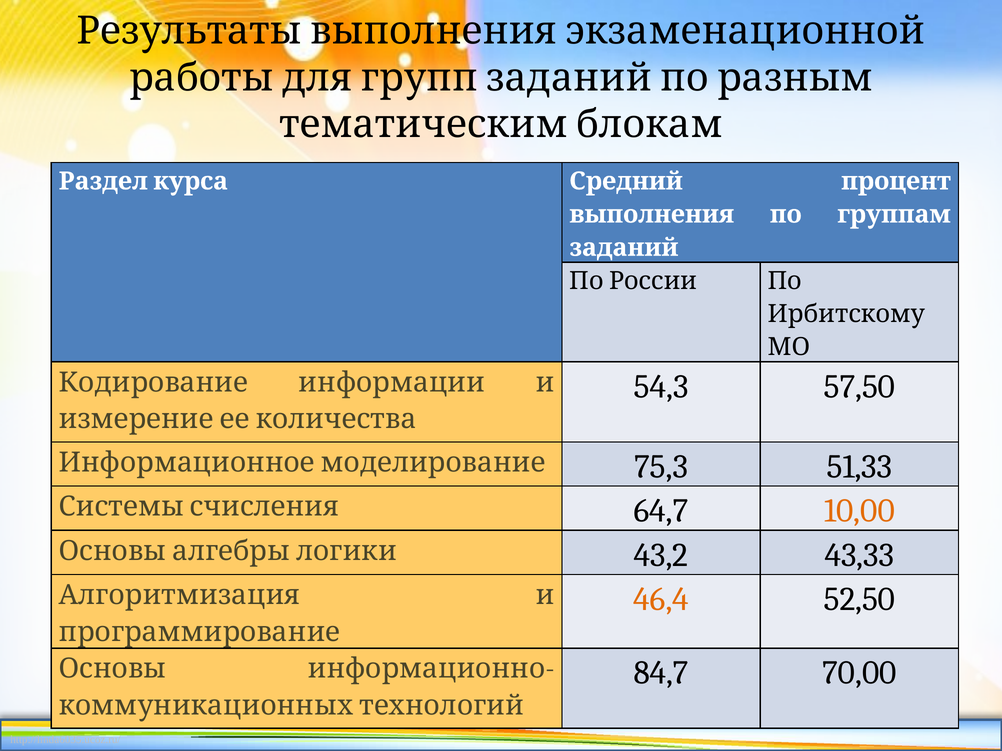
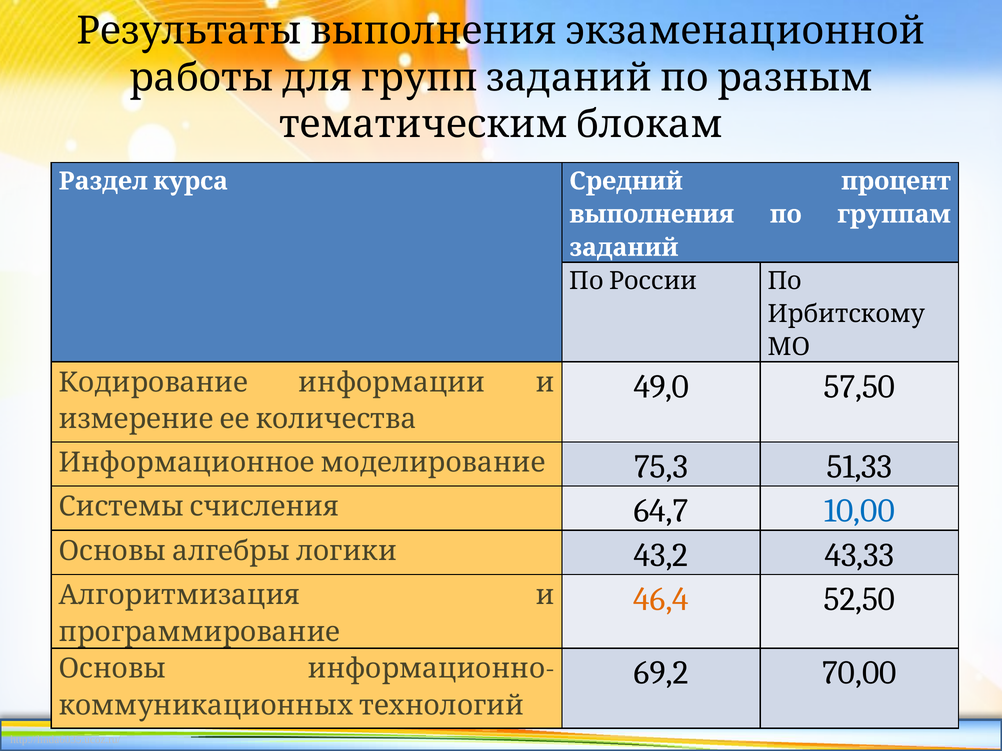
54,3: 54,3 -> 49,0 (661, 387)
10,00 colour: orange -> blue (859, 511)
84,7: 84,7 -> 69,2 (661, 673)
